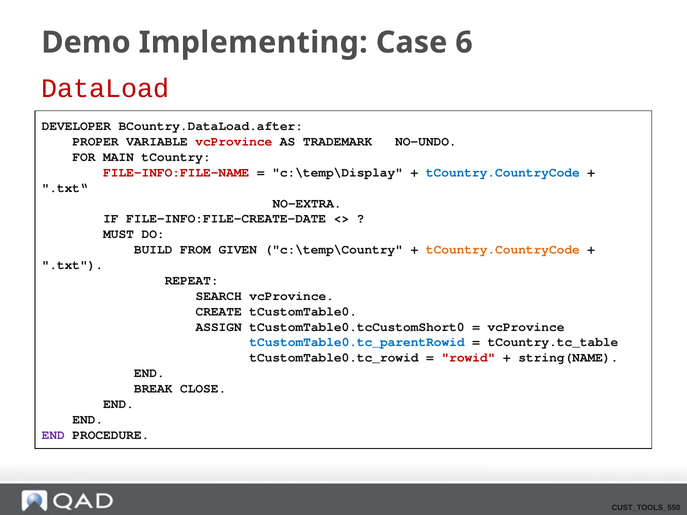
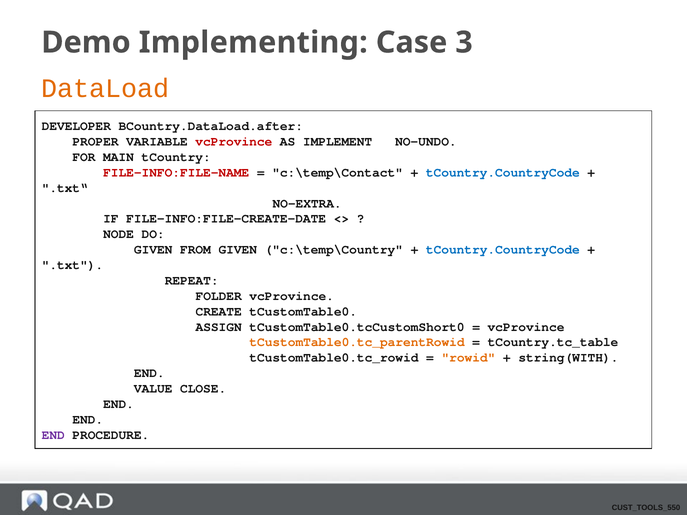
6: 6 -> 3 (464, 42)
DataLoad colour: red -> orange (105, 88)
TRADEMARK: TRADEMARK -> IMPLEMENT (338, 142)
c:\temp\Display: c:\temp\Display -> c:\temp\Contact (338, 173)
MUST: MUST -> NODE (119, 234)
BUILD: BUILD -> GIVEN (153, 250)
tCountry.CountryCode colour: orange -> blue (503, 250)
SEARCH: SEARCH -> FOLDER (219, 296)
tCustomTable0.tc_parentRowid colour: blue -> orange (357, 342)
rowid colour: red -> orange (468, 358)
string(NAME: string(NAME -> string(WITH (568, 358)
BREAK: BREAK -> VALUE (153, 389)
